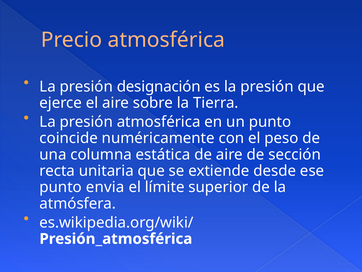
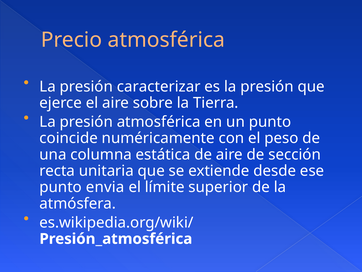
designación: designación -> caracterizar (159, 86)
